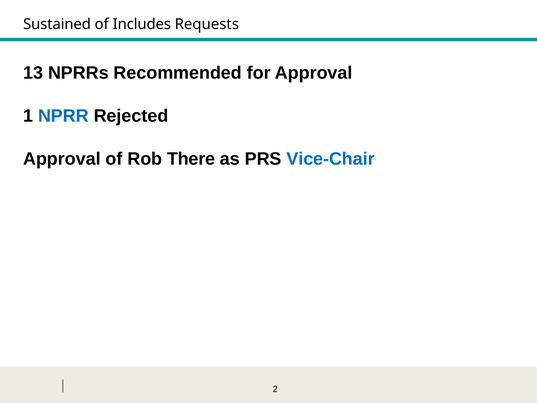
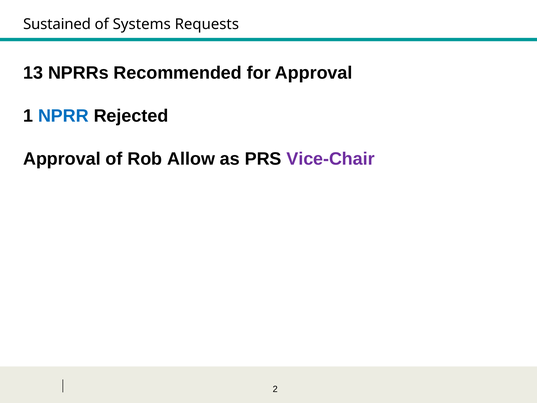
Includes: Includes -> Systems (142, 24)
There: There -> Allow (191, 159)
Vice-Chair colour: blue -> purple (331, 159)
